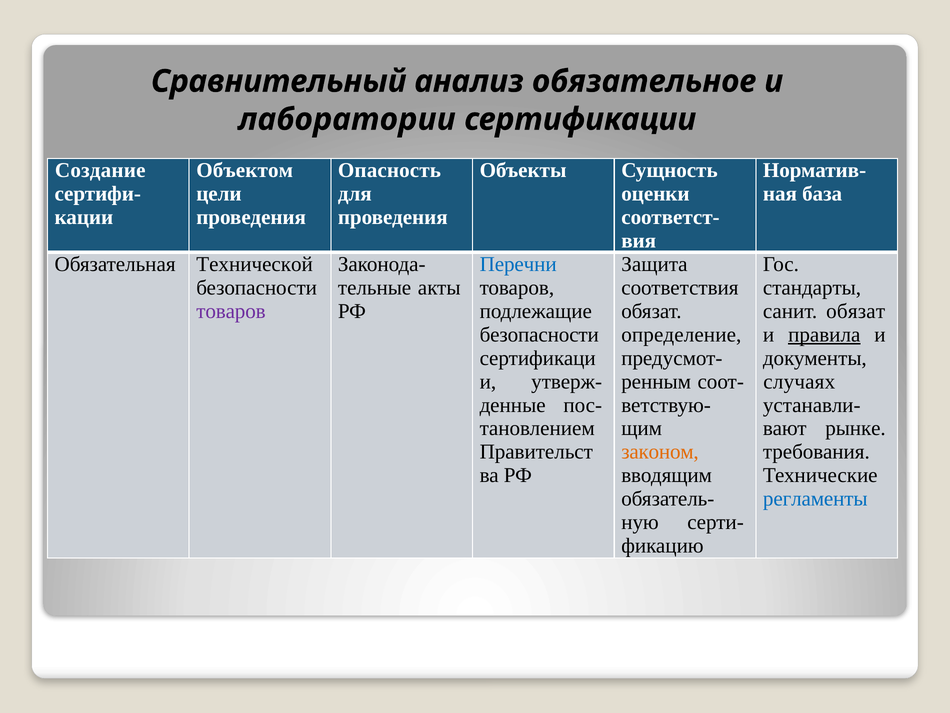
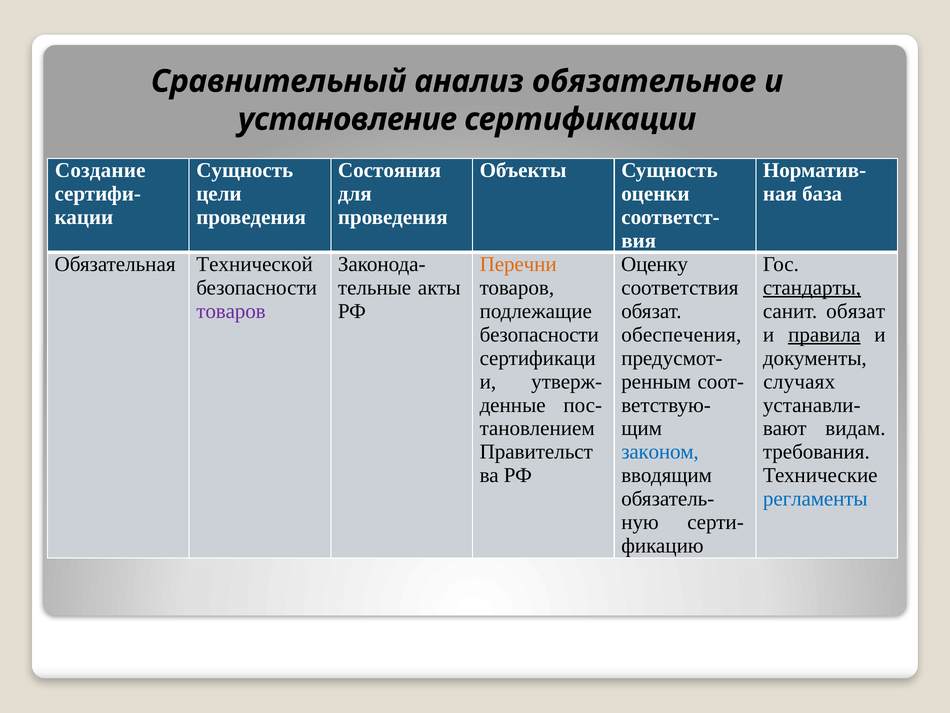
лаборатории: лаборатории -> установление (347, 119)
Объектом: Объектом -> Сущность (245, 170)
Опасность: Опасность -> Состояния (390, 170)
Перечни colour: blue -> orange (518, 264)
Защита: Защита -> Оценку (655, 264)
стандарты underline: none -> present (812, 288)
определение: определение -> обеспечения (681, 334)
рынке: рынке -> видам (855, 428)
законом colour: orange -> blue (660, 452)
